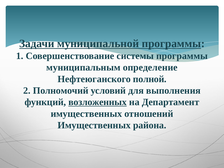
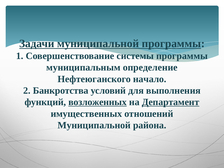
полной: полной -> начало (150, 79)
Полномочий: Полномочий -> Банкротства (61, 91)
Департамент underline: none -> present (171, 102)
Имущественных: Имущественных -> Муниципальной (94, 125)
